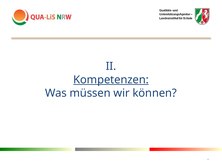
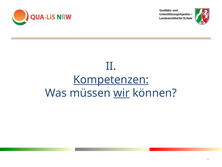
wir underline: none -> present (122, 93)
